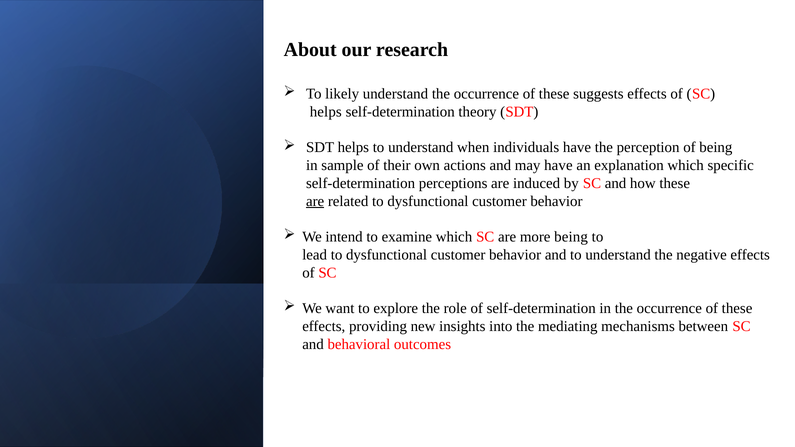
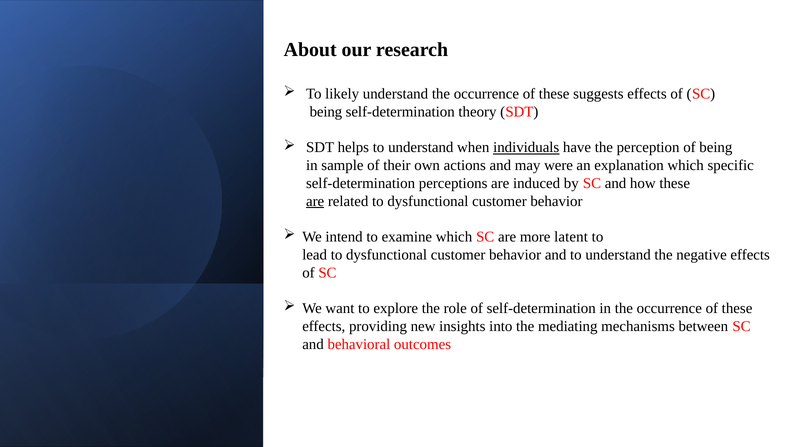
helps: helps -> being (326, 112)
individuals underline: none -> present (526, 148)
may have: have -> were (559, 166)
more being: being -> latent (571, 237)
